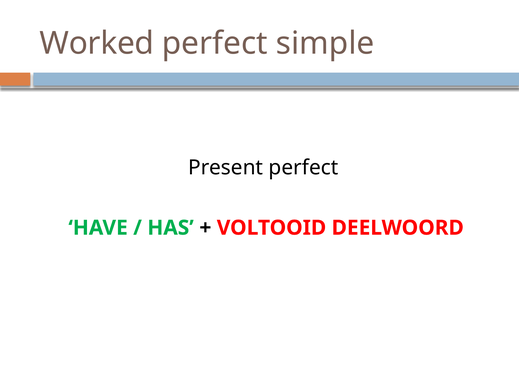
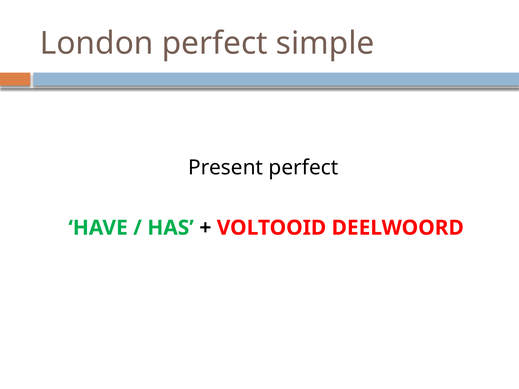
Worked: Worked -> London (97, 43)
